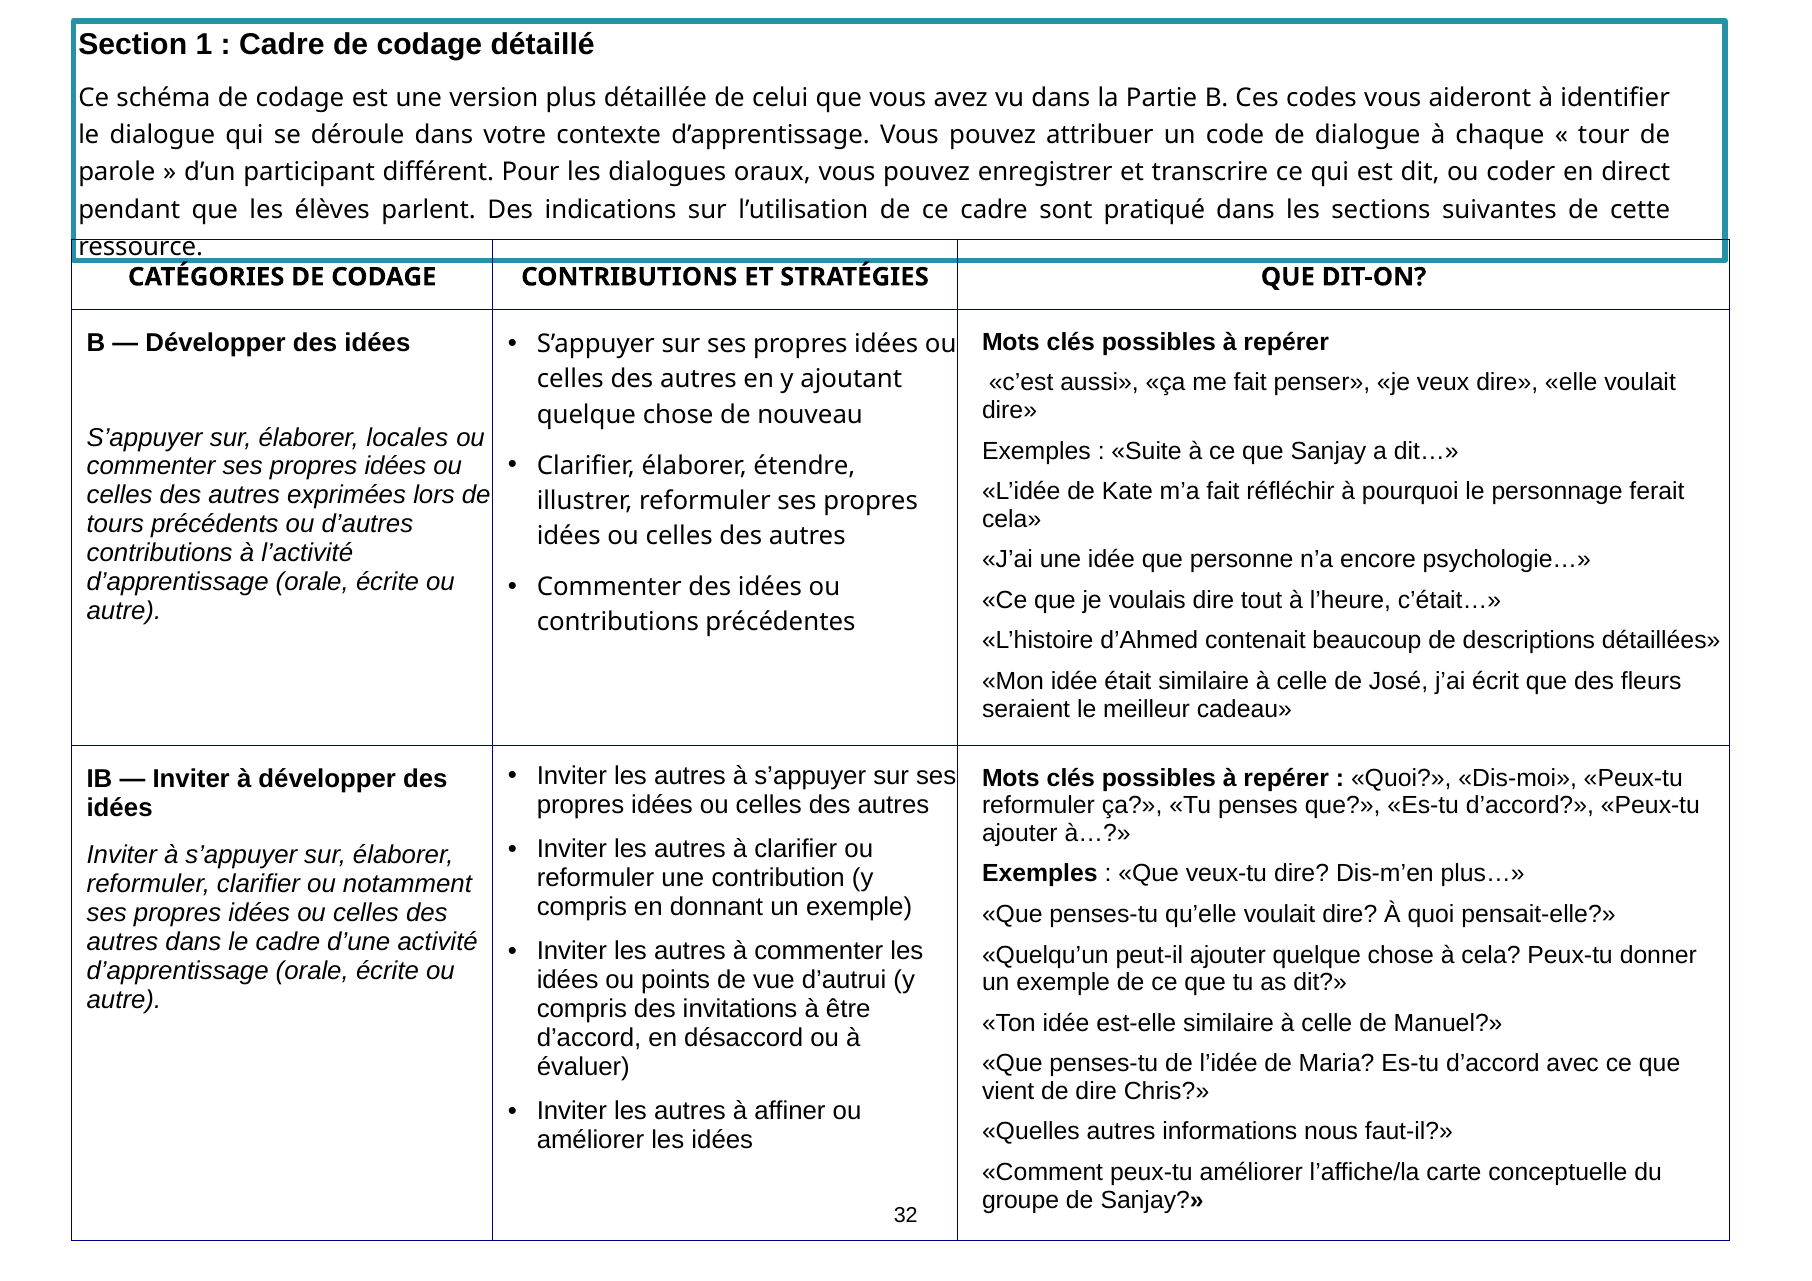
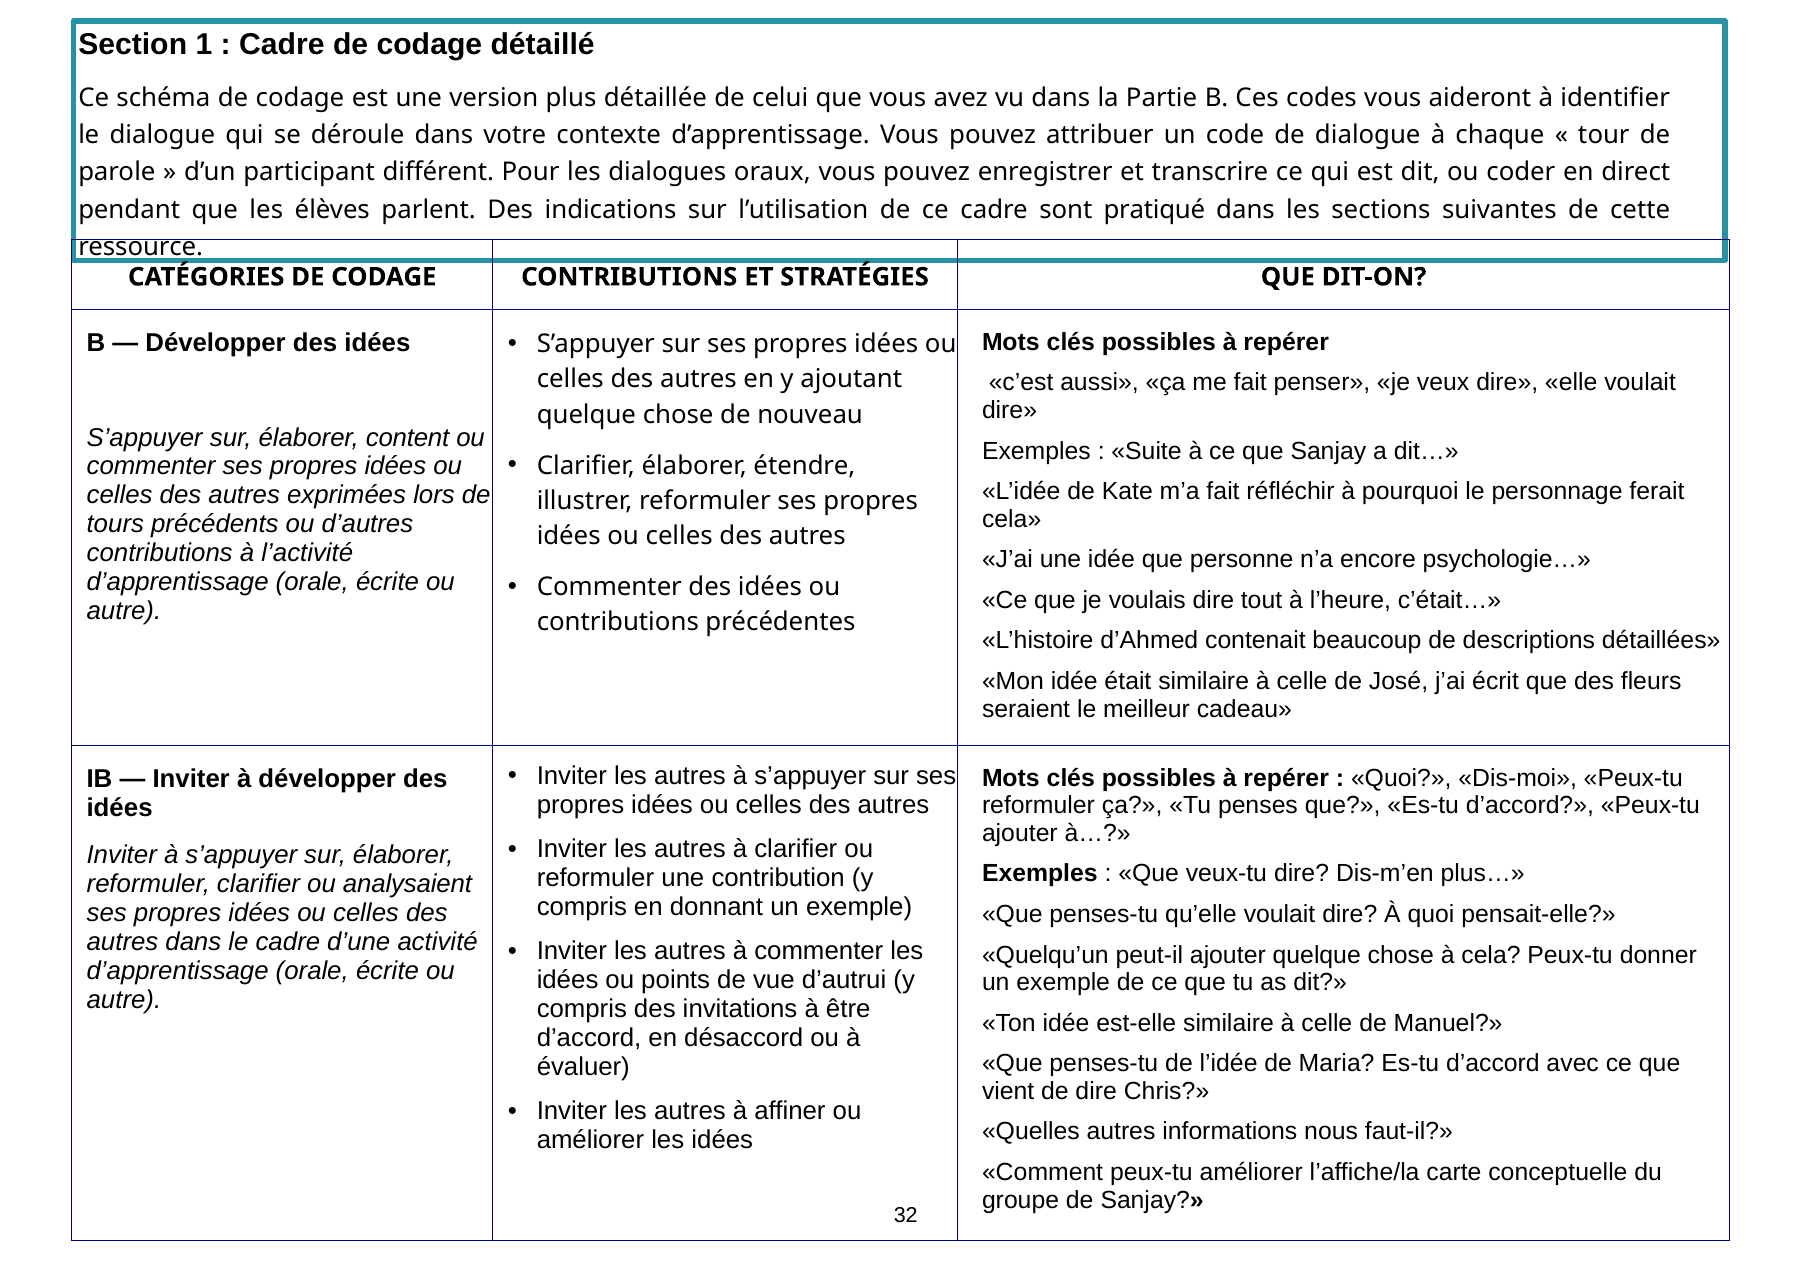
locales: locales -> content (408, 438)
notamment: notamment -> analysaient (407, 884)
